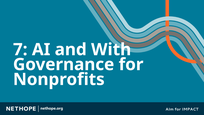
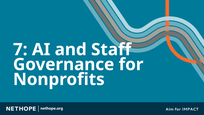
With: With -> Staff (111, 49)
